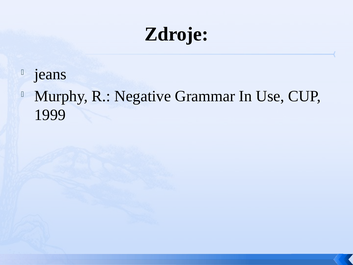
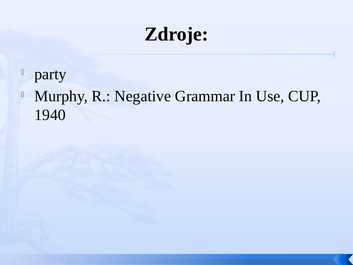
jeans: jeans -> party (50, 74)
1999: 1999 -> 1940 (50, 115)
